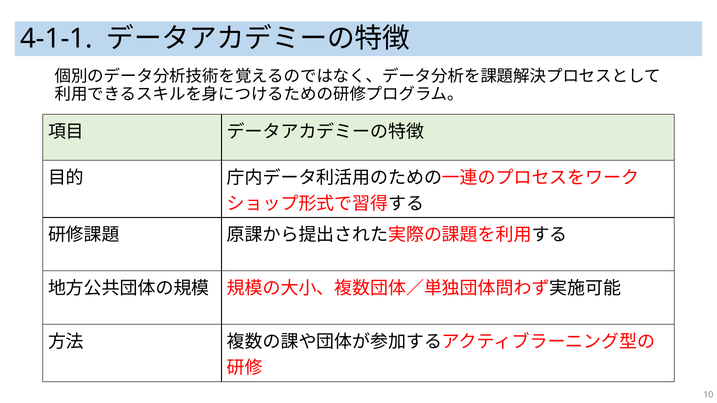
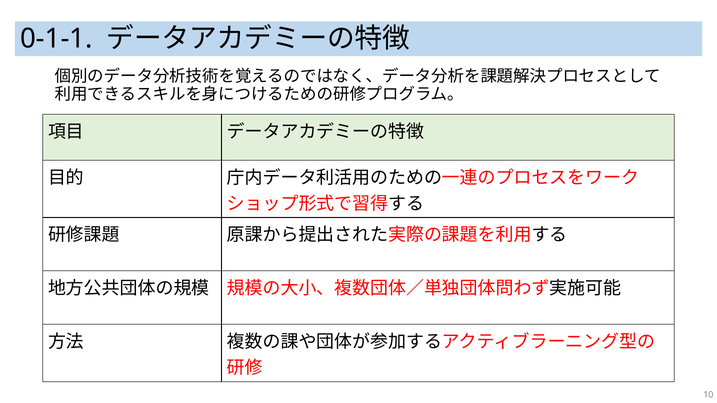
4-1-1: 4-1-1 -> 0-1-1 (56, 39)
